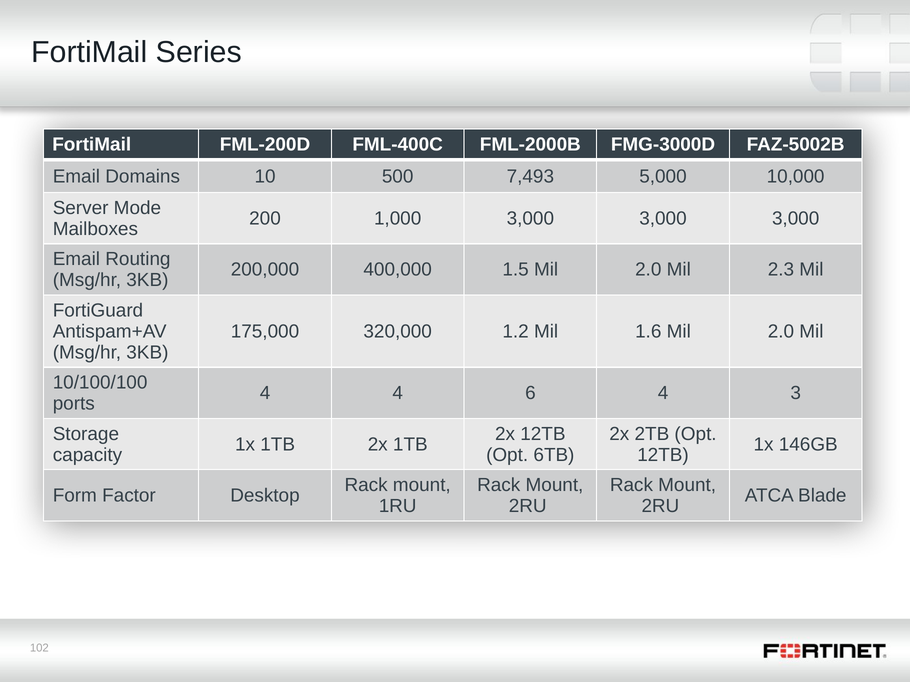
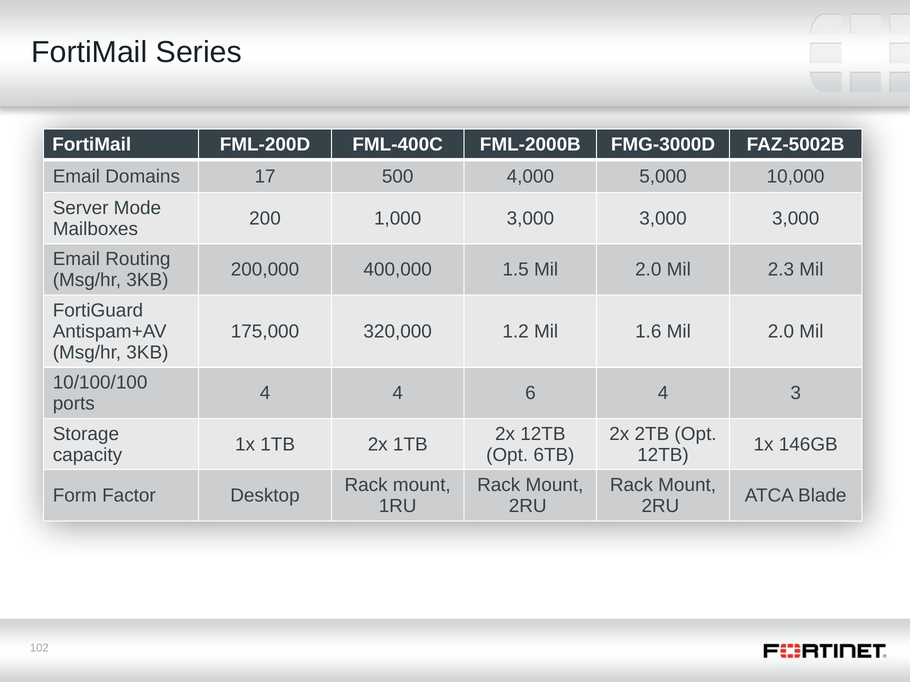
10: 10 -> 17 (265, 177)
7,493: 7,493 -> 4,000 (530, 177)
